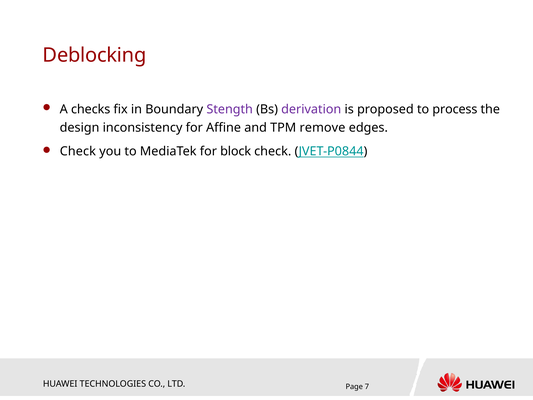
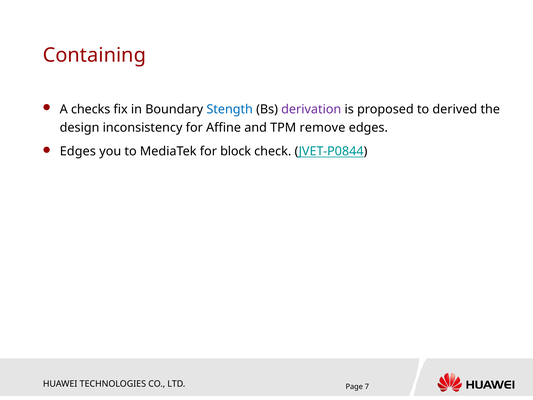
Deblocking: Deblocking -> Containing (94, 55)
Stength colour: purple -> blue (230, 109)
process: process -> derived (455, 109)
Check: Check -> Edges (78, 151)
